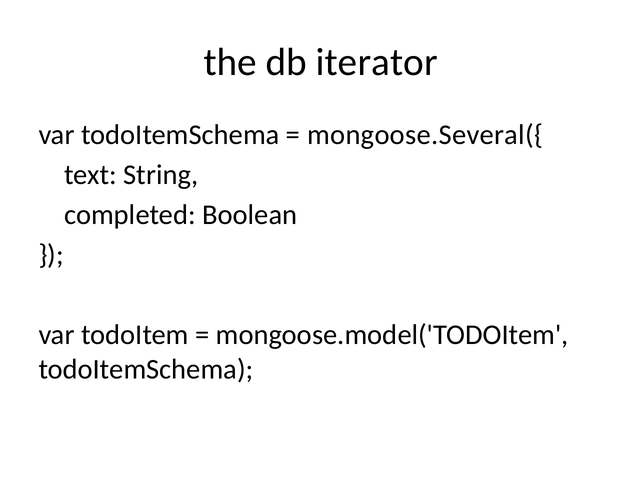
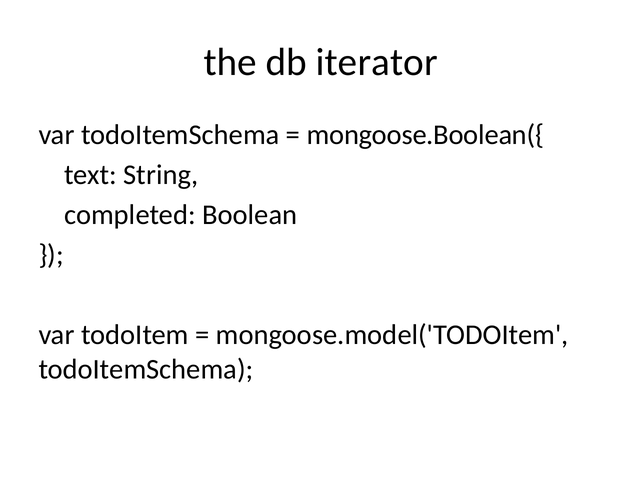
mongoose.Several({: mongoose.Several({ -> mongoose.Boolean({ (425, 135)
